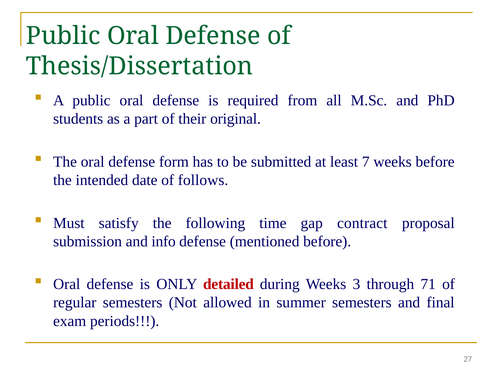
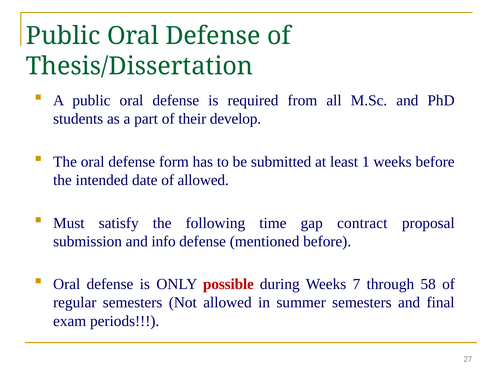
original: original -> develop (236, 119)
7: 7 -> 1 (366, 162)
of follows: follows -> allowed (203, 180)
detailed: detailed -> possible (228, 285)
3: 3 -> 7 (356, 285)
71: 71 -> 58 (428, 285)
